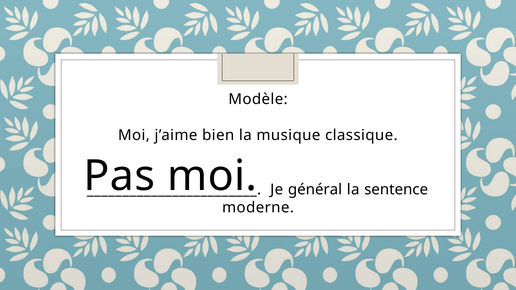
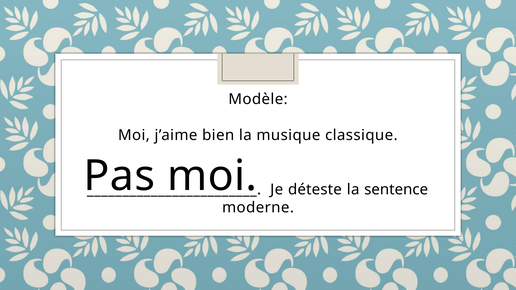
général: général -> déteste (315, 190)
